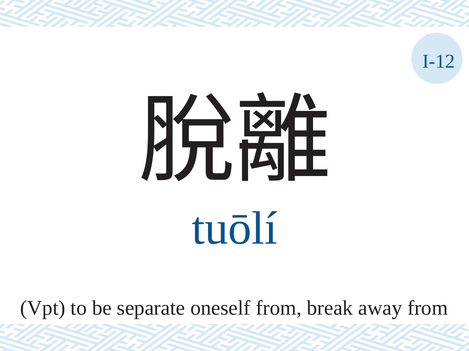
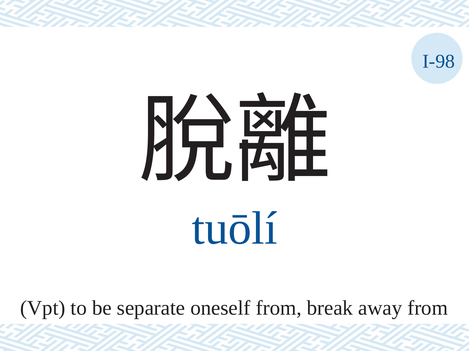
I-12: I-12 -> I-98 (439, 61)
